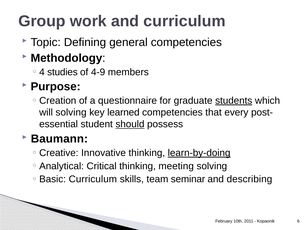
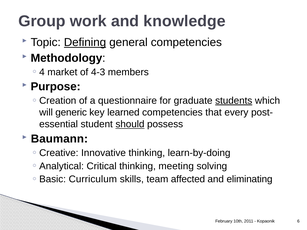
and curriculum: curriculum -> knowledge (185, 21)
Defining underline: none -> present (85, 42)
studies: studies -> market (62, 72)
4-9: 4-9 -> 4-3 (98, 72)
will solving: solving -> generic (71, 113)
learn-by-doing underline: present -> none (199, 153)
seminar: seminar -> affected (188, 179)
describing: describing -> eliminating (250, 179)
